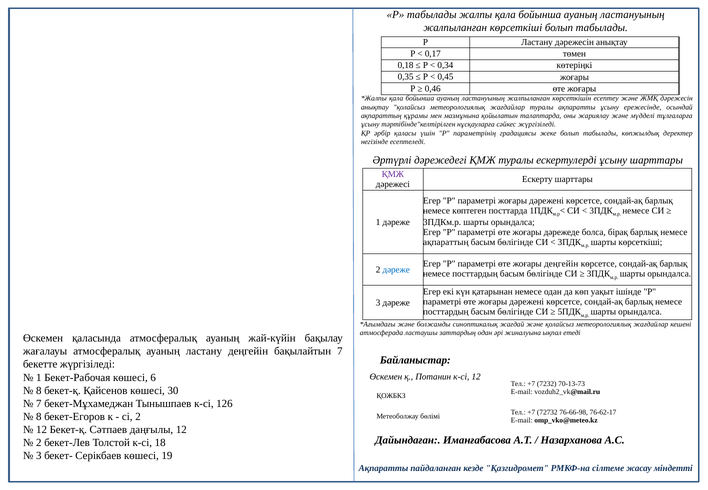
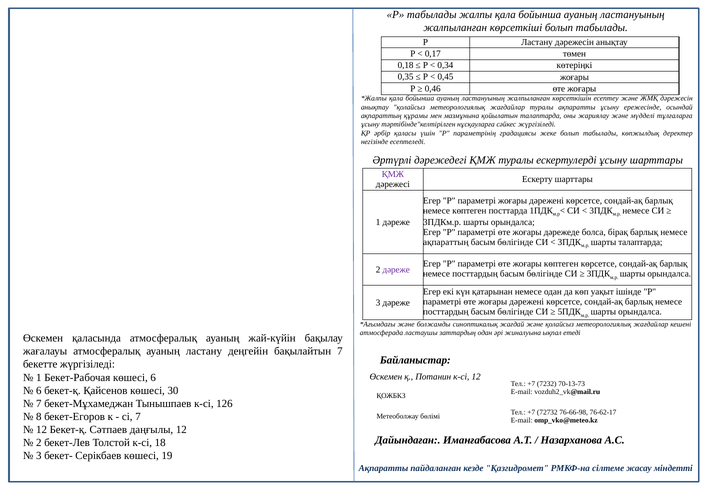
шарты көрсеткіші: көрсеткіші -> талаптарда (640, 242)
жоғары деңгейін: деңгейін -> көптеген (561, 264)
дәреже colour: blue -> purple (396, 270)
8: 8 -> 6 (39, 391)
сі 2: 2 -> 7 (138, 417)
